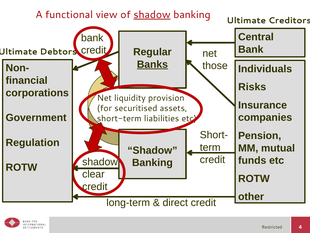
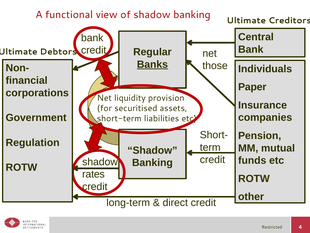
shadow underline: present -> none (152, 15)
Risks: Risks -> Paper (252, 87)
clear: clear -> rates (93, 174)
